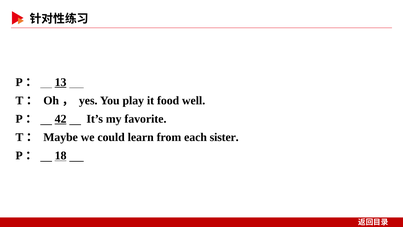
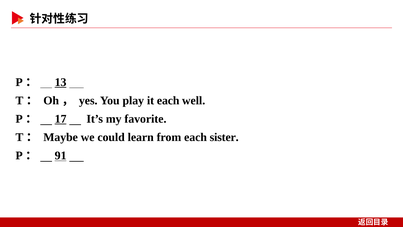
it food: food -> each (168, 100)
42: 42 -> 17 (61, 119)
18: 18 -> 91 (61, 155)
